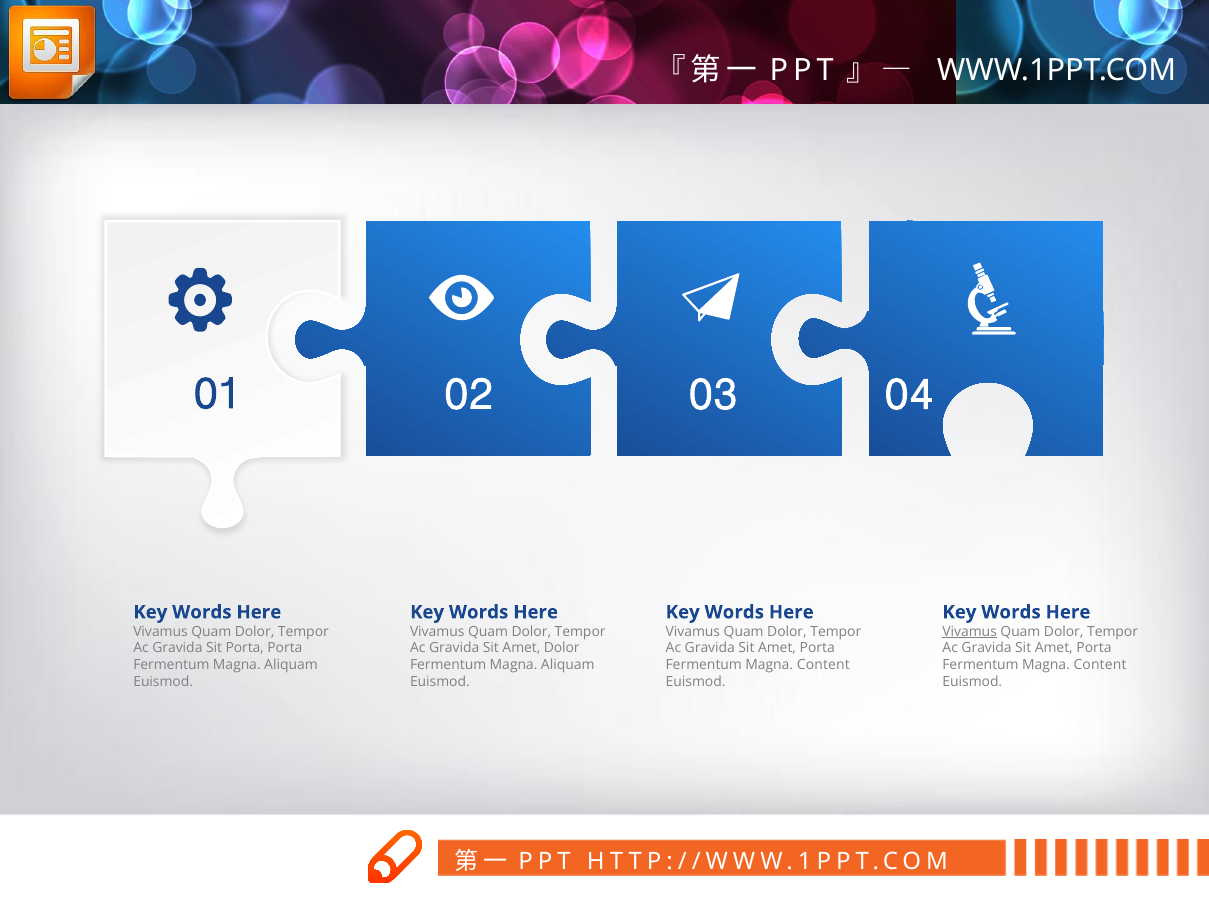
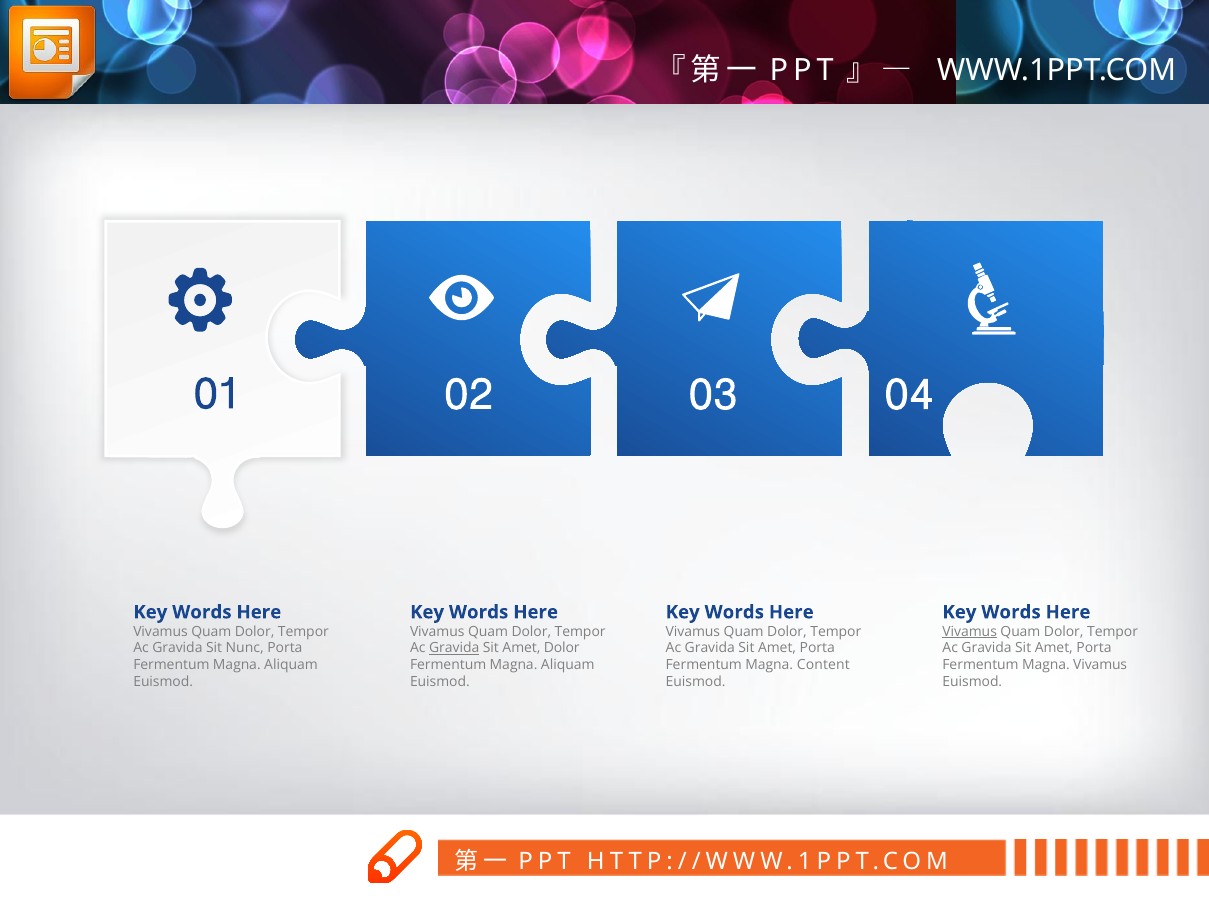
Sit Porta: Porta -> Nunc (245, 648)
Gravida underline: none -> present (454, 648)
Content: Content -> Vivamus (1100, 665)
